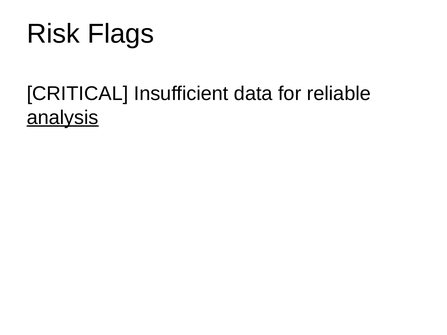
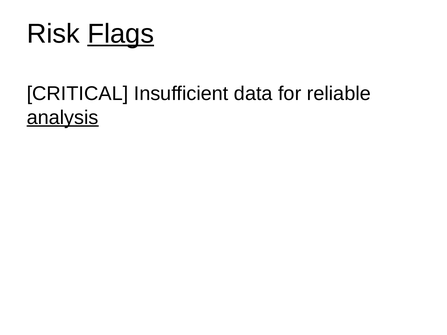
Flags underline: none -> present (121, 34)
